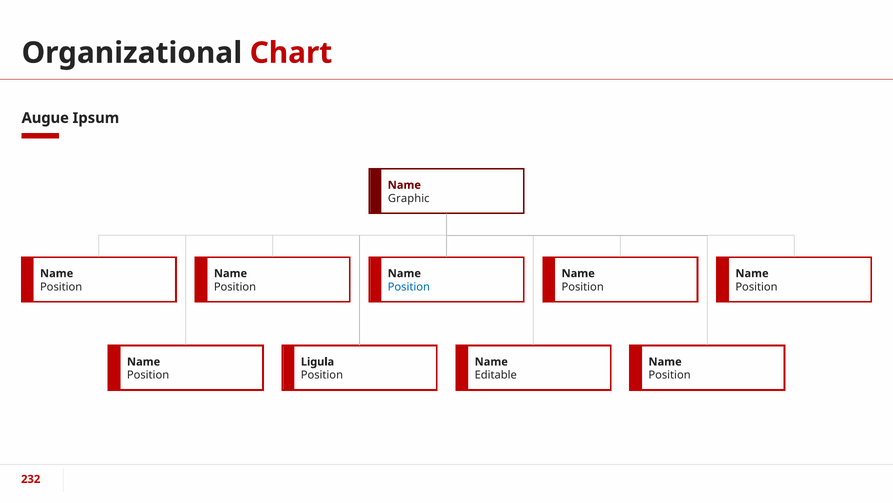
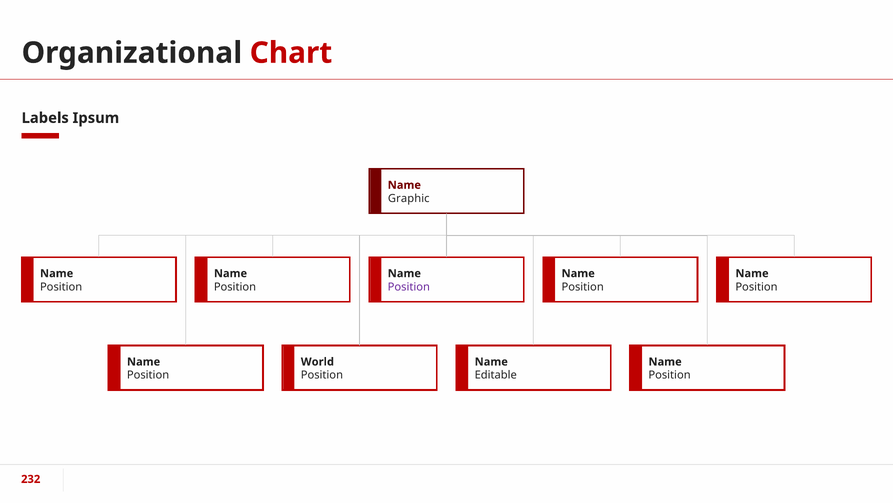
Augue: Augue -> Labels (45, 118)
Position colour: blue -> purple (409, 286)
Ligula: Ligula -> World (317, 361)
